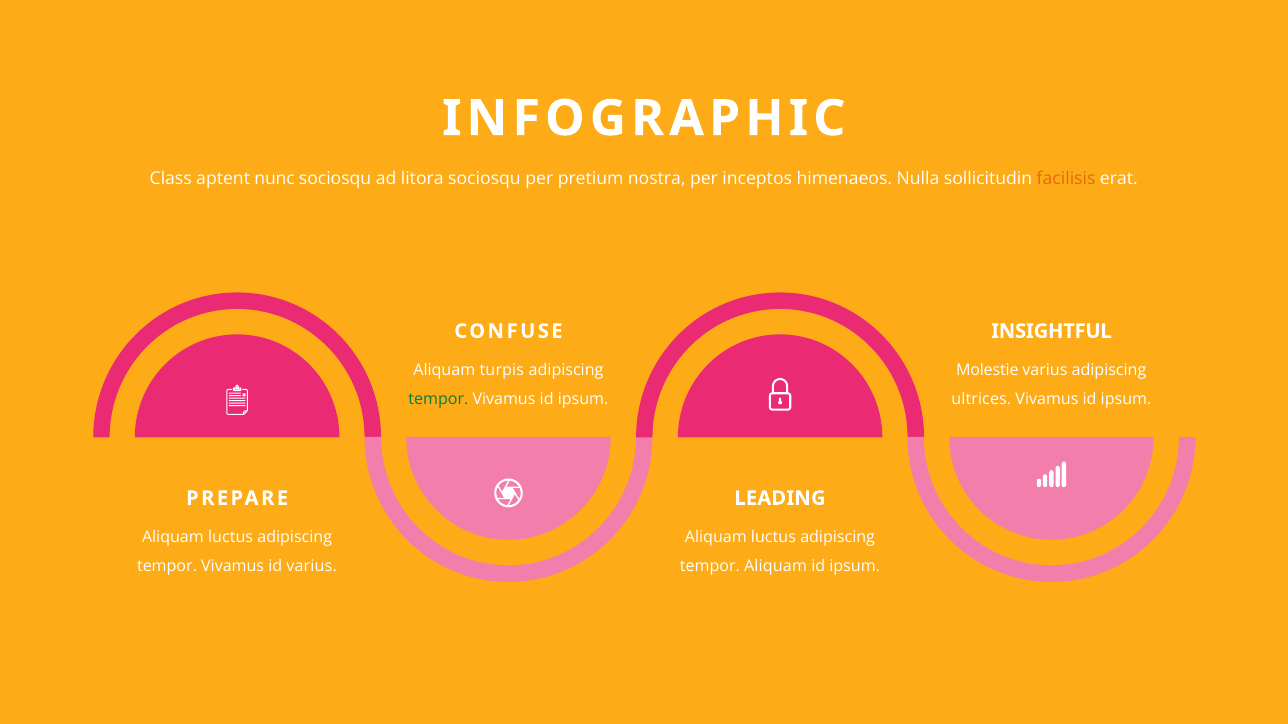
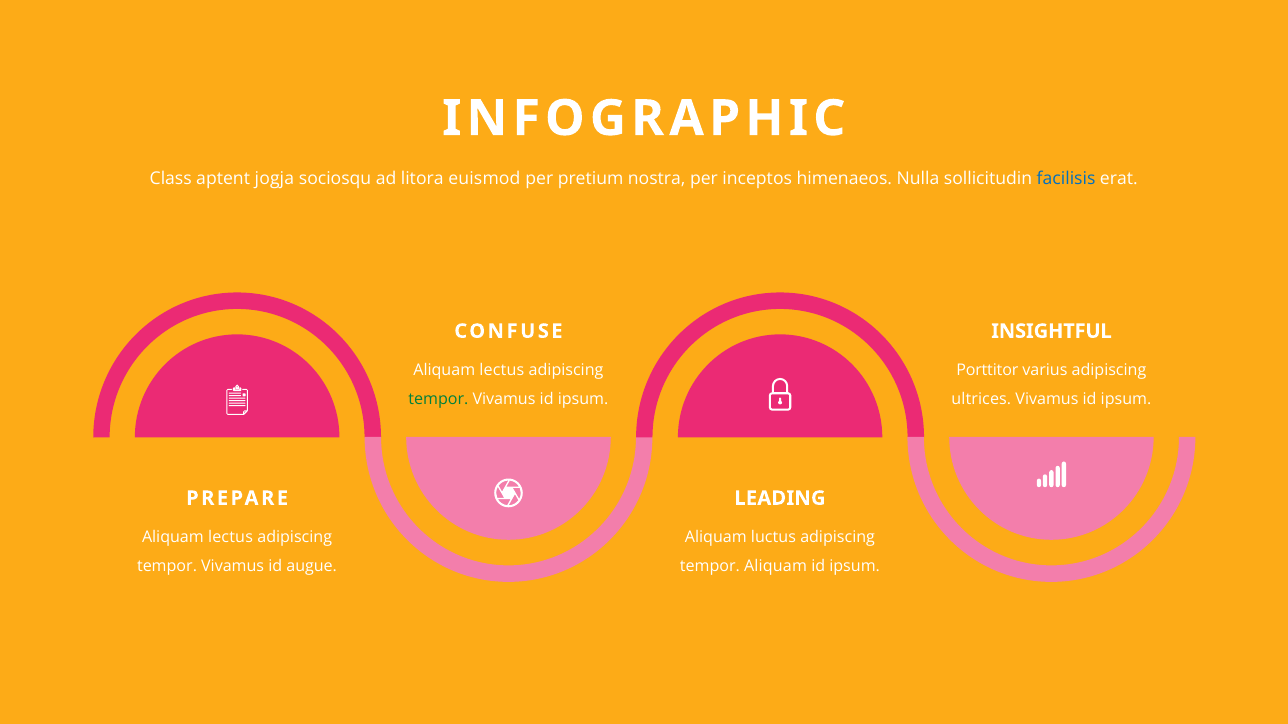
nunc: nunc -> jogja (274, 179)
litora sociosqu: sociosqu -> euismod (484, 179)
facilisis colour: orange -> blue (1066, 179)
turpis: turpis -> lectus (502, 370)
Molestie: Molestie -> Porttitor (987, 370)
luctus: luctus -> lectus (230, 537)
id varius: varius -> augue (312, 566)
